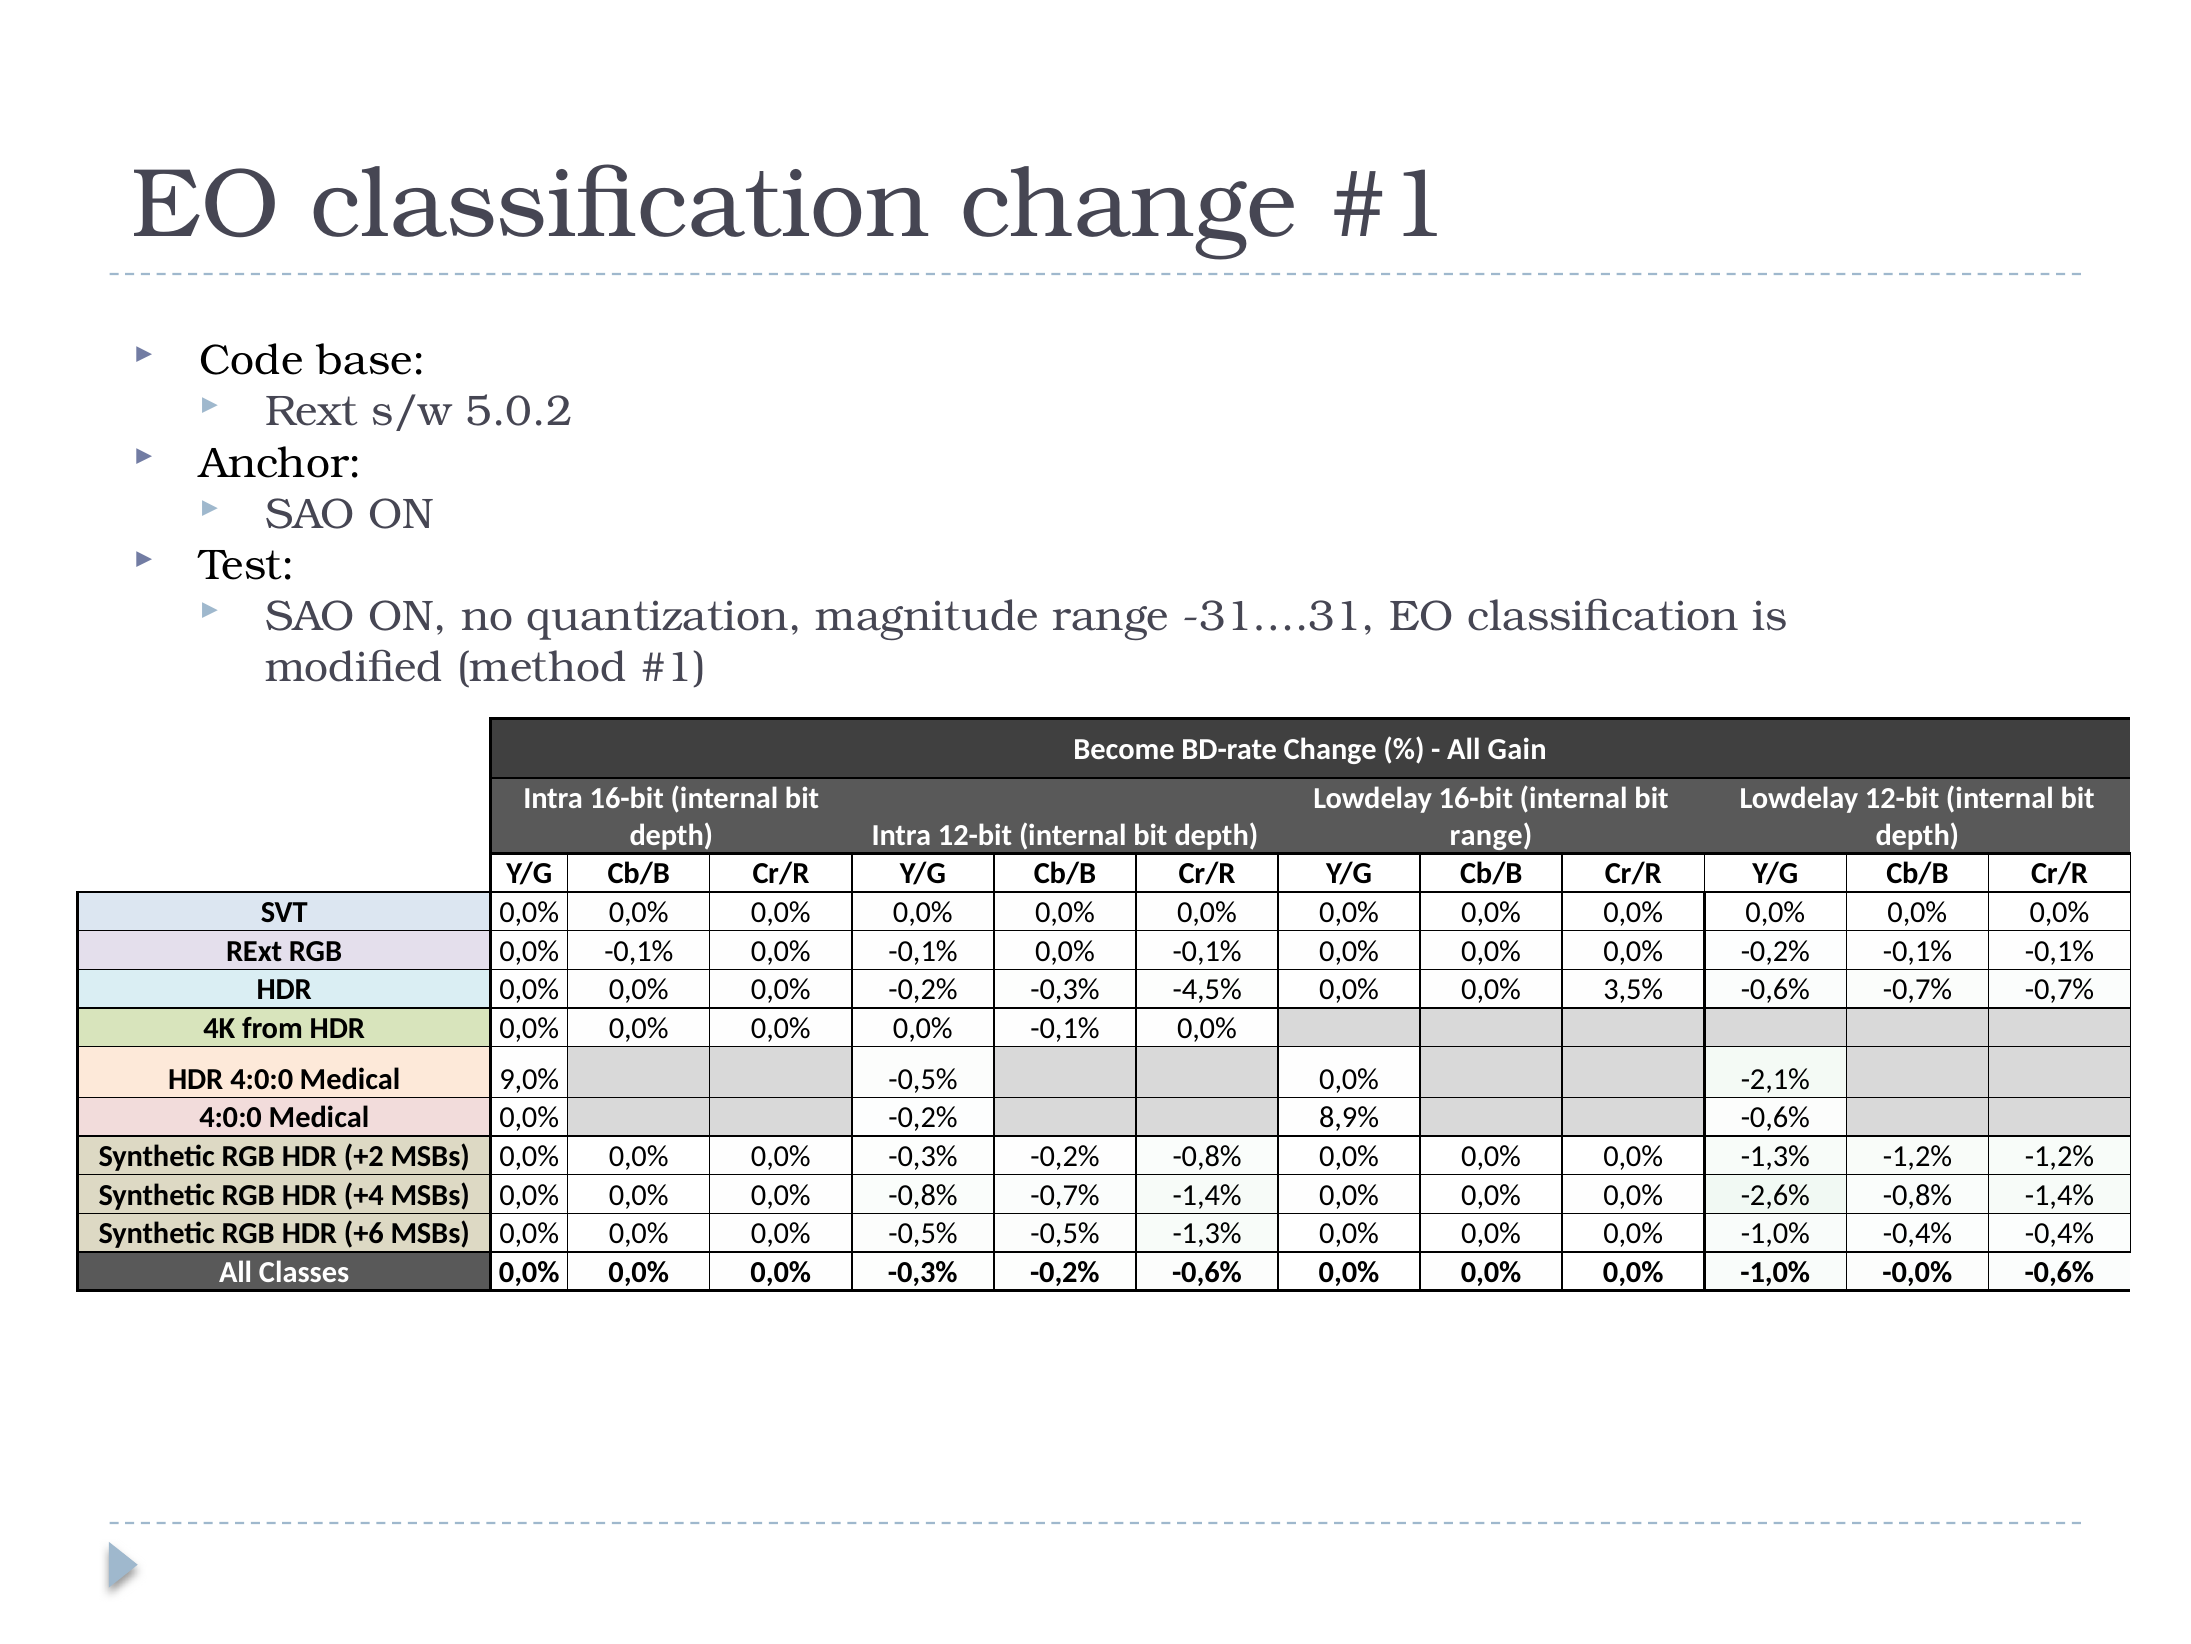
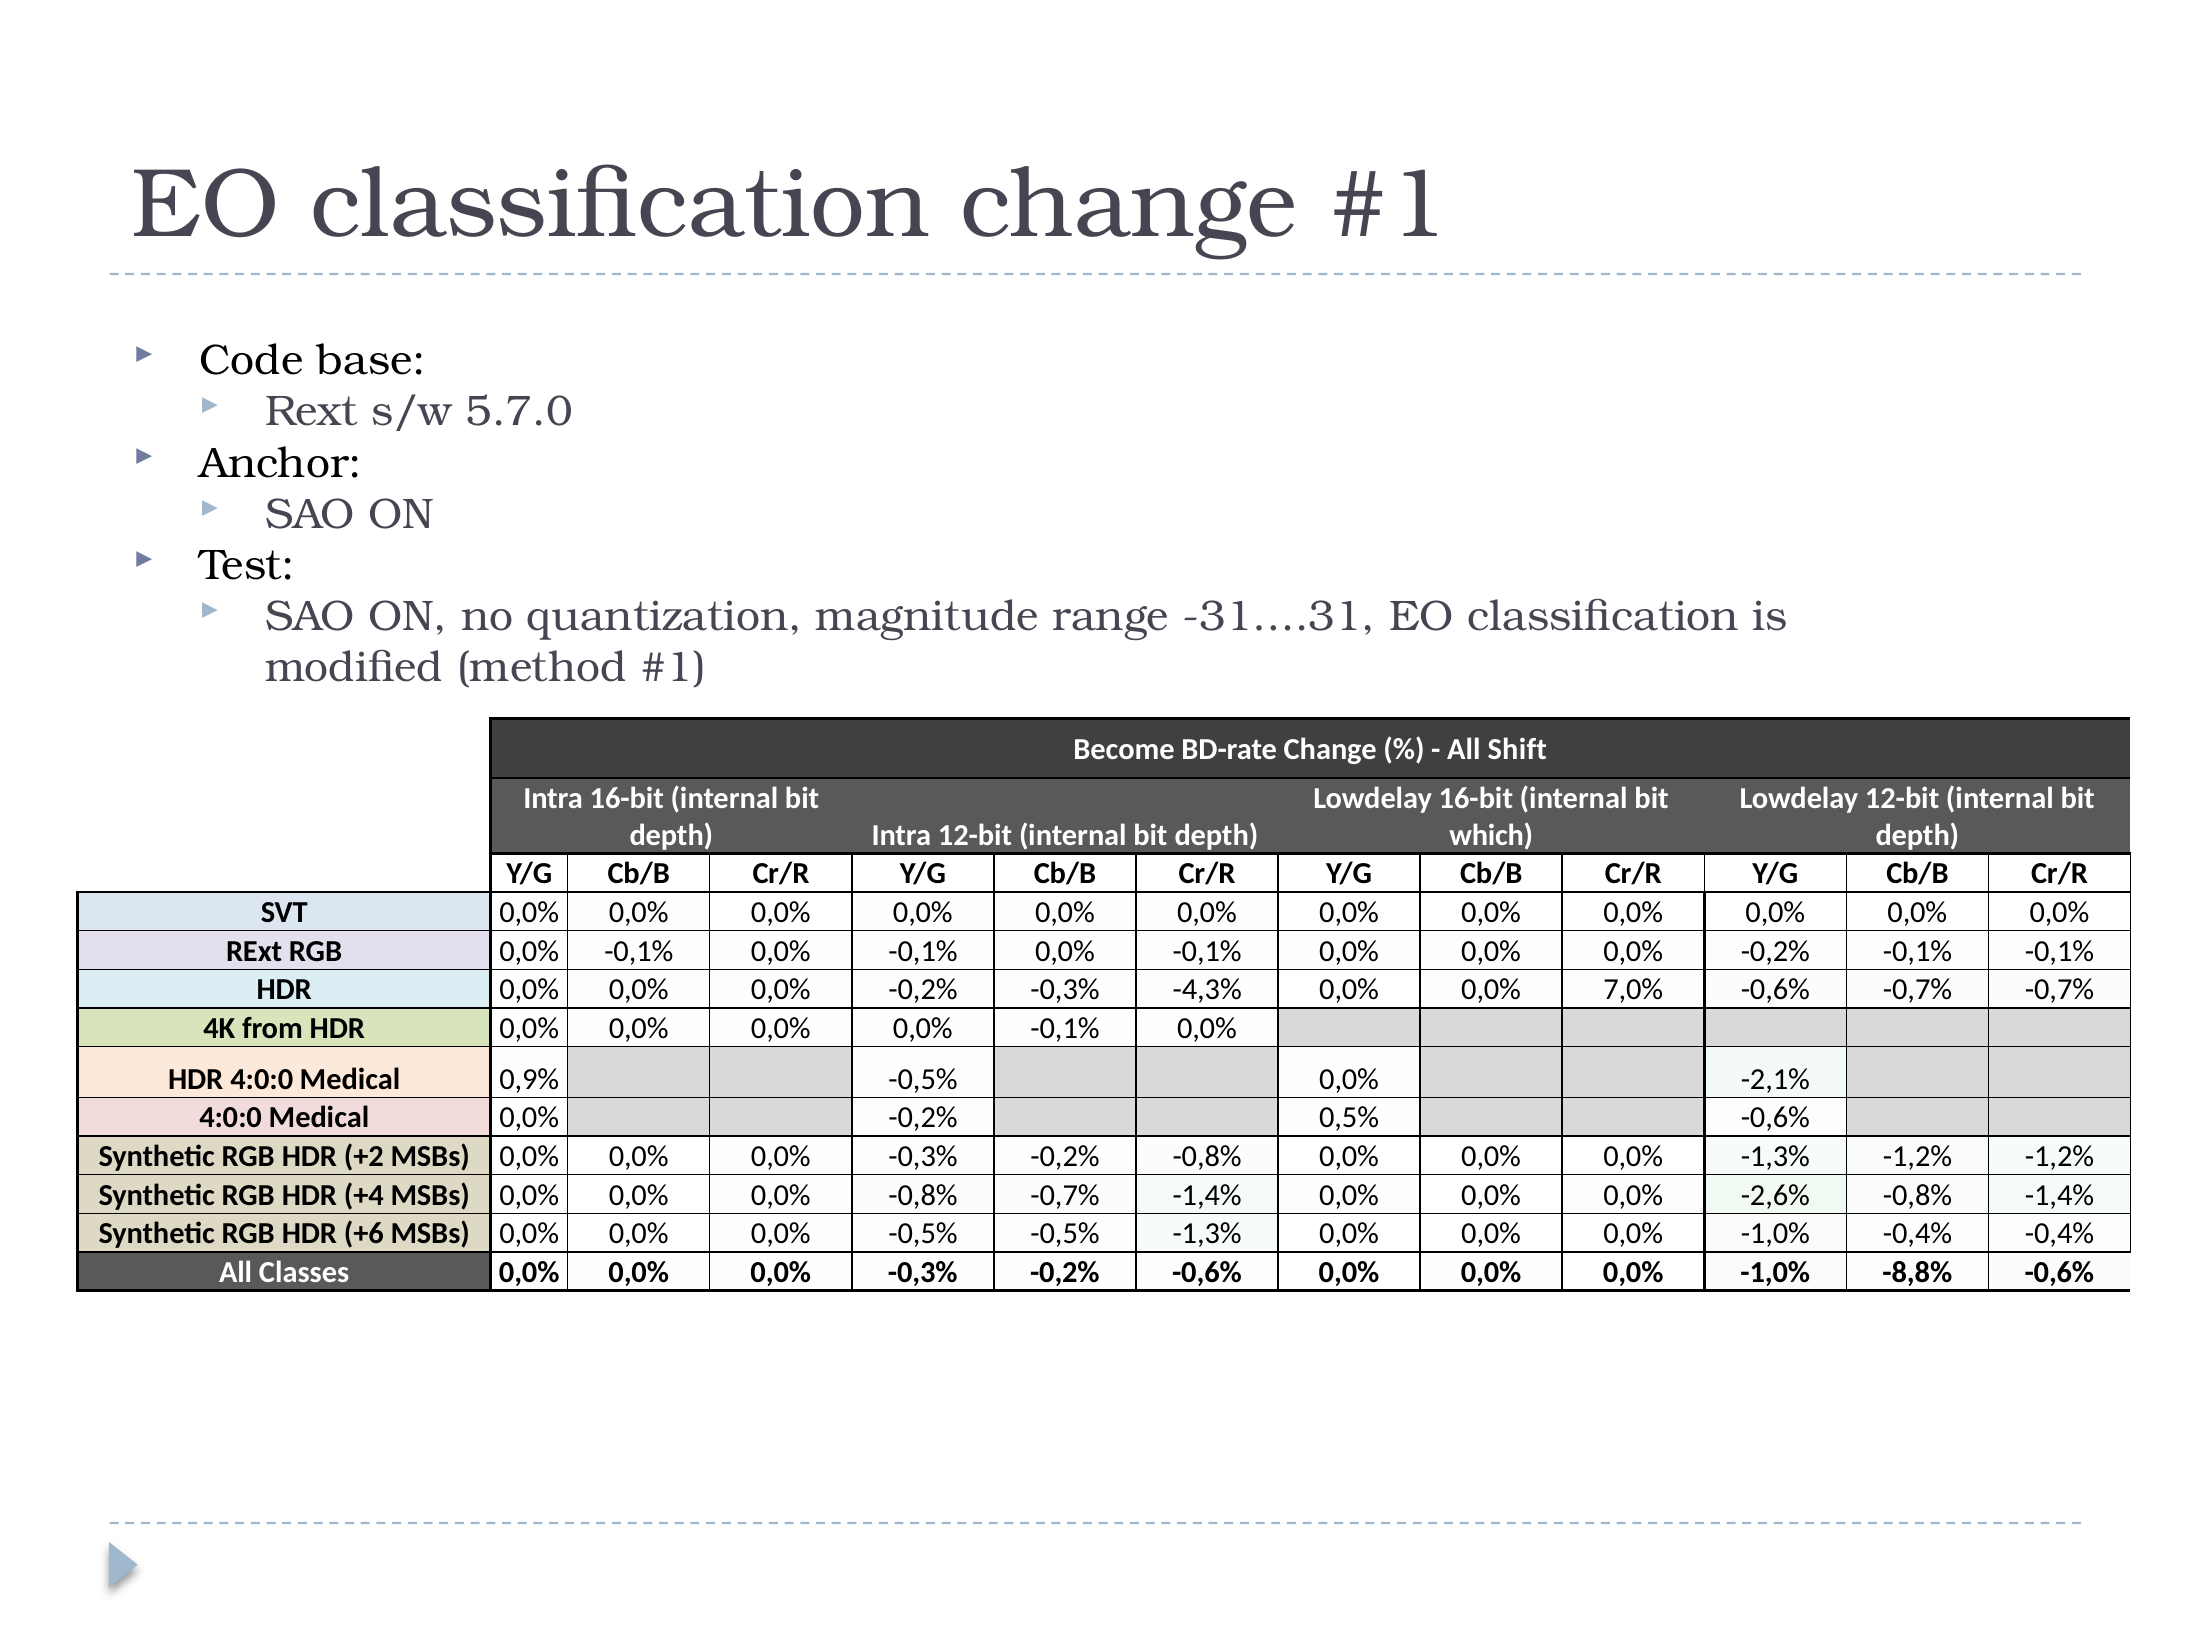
5.0.2: 5.0.2 -> 5.7.0 (519, 412)
Gain: Gain -> Shift (1517, 749)
range: range -> which (1491, 835)
-4,5%: -4,5% -> -4,3% (1207, 989)
3,5%: 3,5% -> 7,0% (1633, 989)
9,0%: 9,0% -> 0,9% (529, 1079)
8,9%: 8,9% -> 0,5% (1349, 1117)
-0,0%: -0,0% -> -8,8% (1917, 1272)
